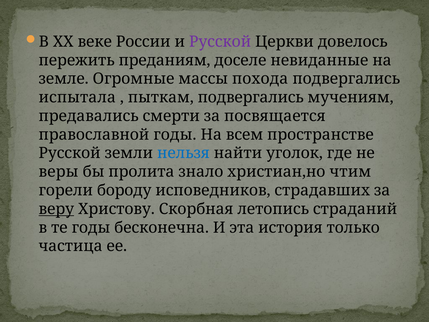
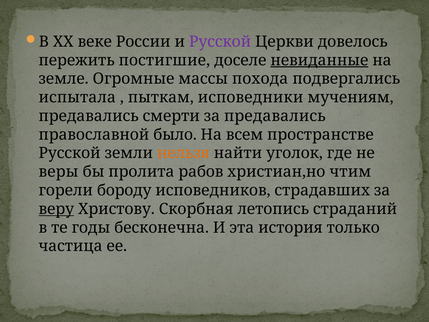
преданиям: преданиям -> постигшие (164, 60)
невиданные underline: none -> present (319, 60)
пыткам подвергались: подвергались -> исповедники (251, 97)
за посвящается: посвящается -> предавались (275, 116)
православной годы: годы -> было (175, 134)
нельзя colour: blue -> orange (183, 153)
знало: знало -> рабов (201, 172)
